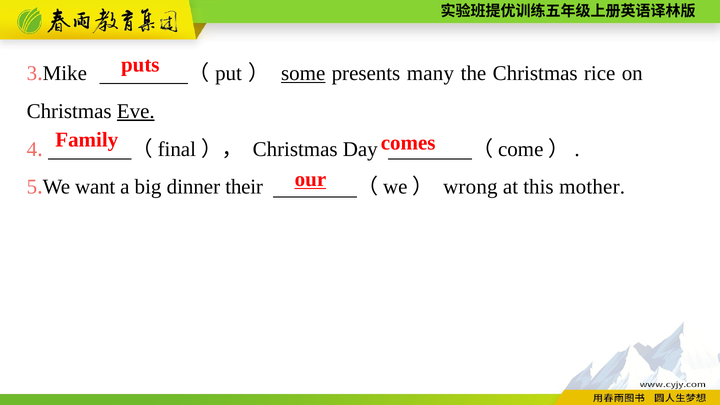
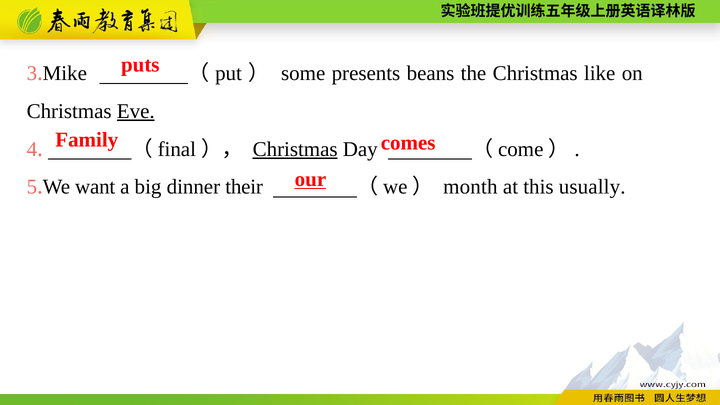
some underline: present -> none (303, 73)
many: many -> beans (431, 73)
rice: rice -> like (600, 73)
Christmas underline: none -> present (295, 149)
wrong: wrong -> month (470, 187)
mother: mother -> usually (592, 187)
